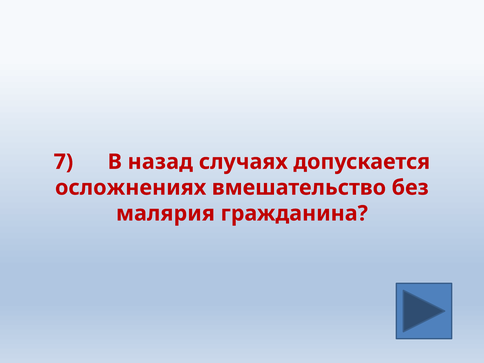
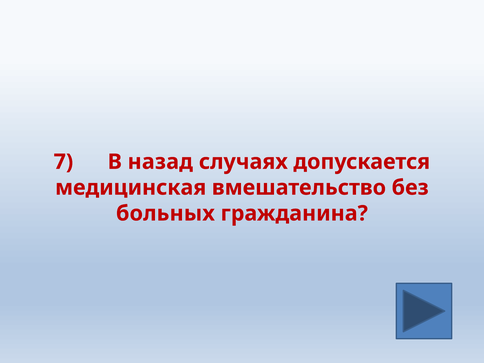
осложнениях: осложнениях -> медицинская (131, 188)
малярия: малярия -> больных (165, 213)
